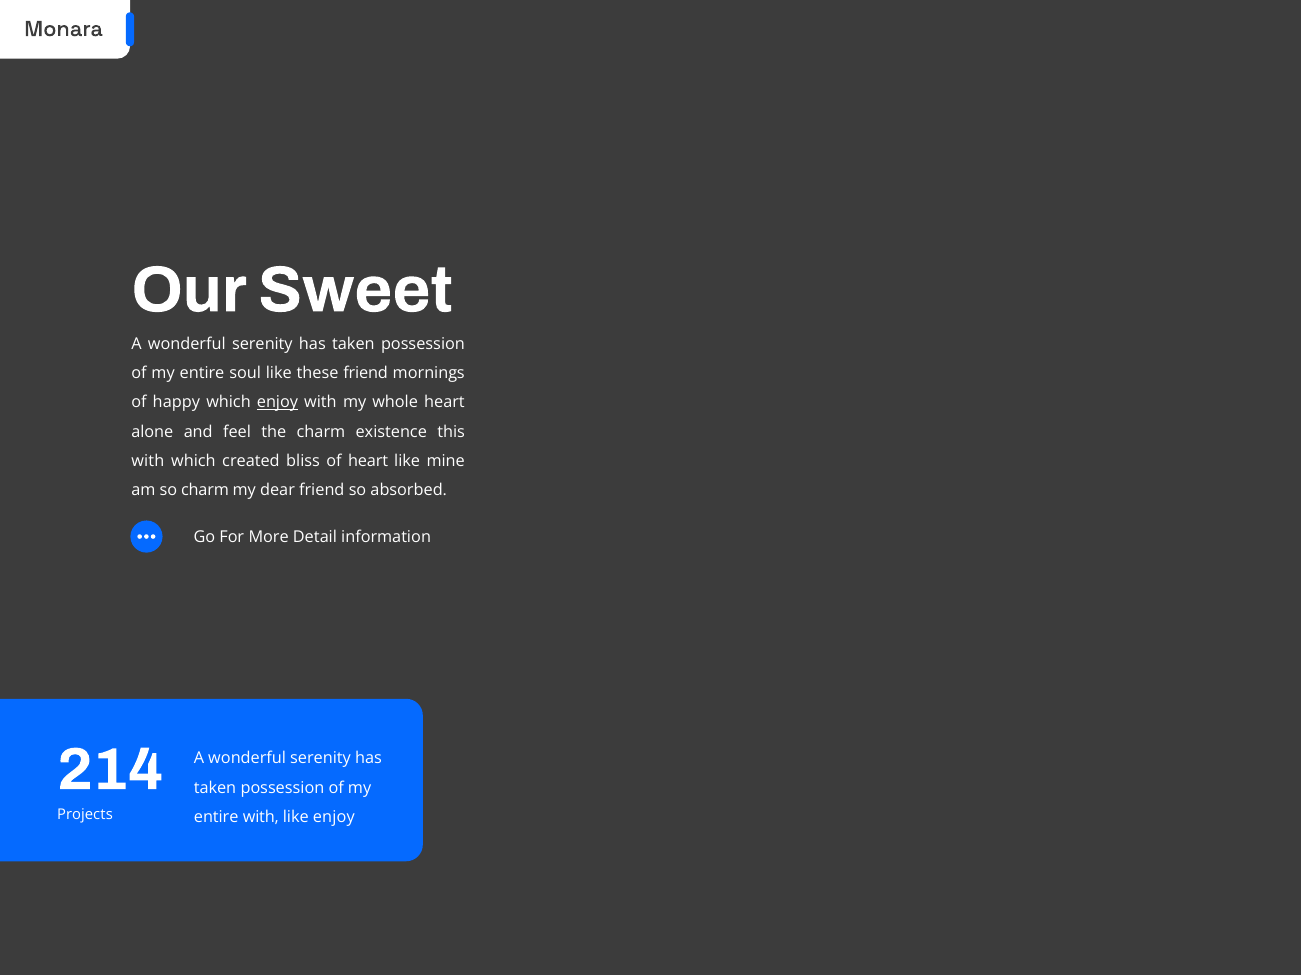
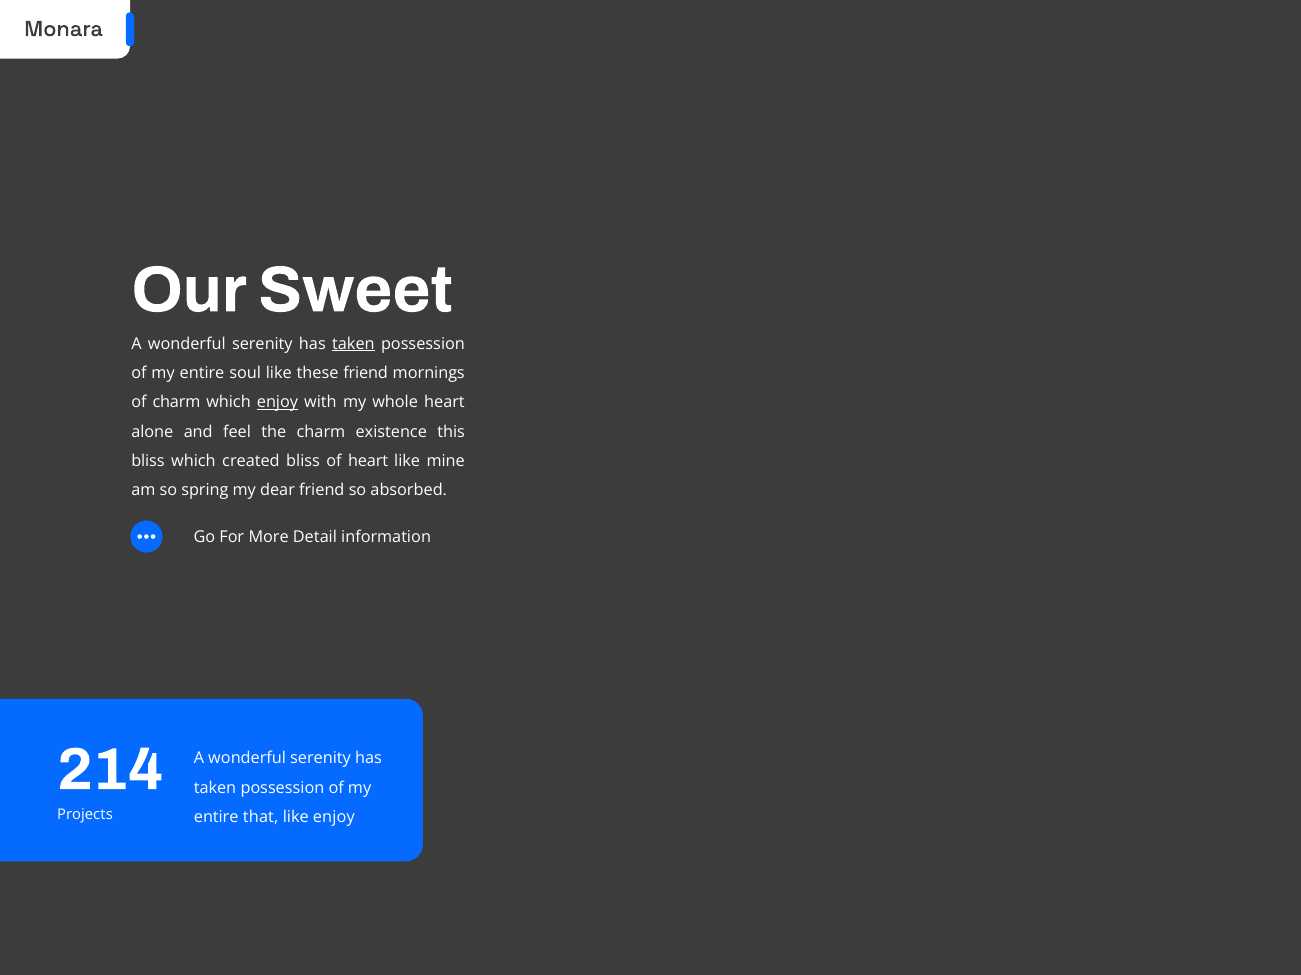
taken underline: none -> present (353, 344)
of happy: happy -> charm (176, 403)
with: with -> bliss (148, 462)
so charm: charm -> spring (205, 491)
entire with: with -> that (261, 818)
